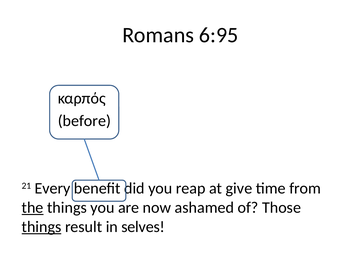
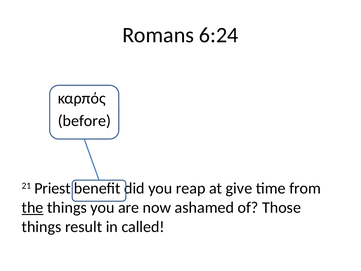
6:95: 6:95 -> 6:24 (219, 35)
Every: Every -> Priest (53, 188)
things underline: present -> none (42, 227)
selves: selves -> called (143, 227)
